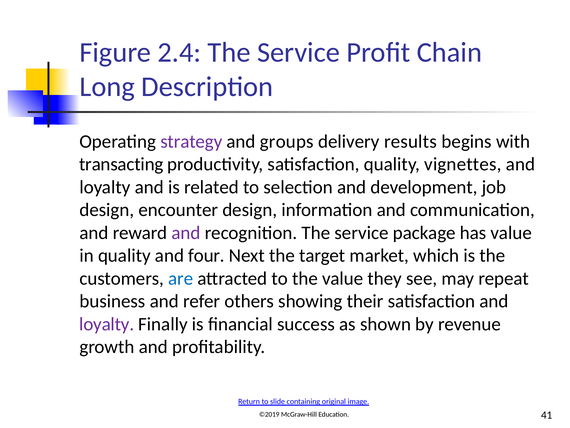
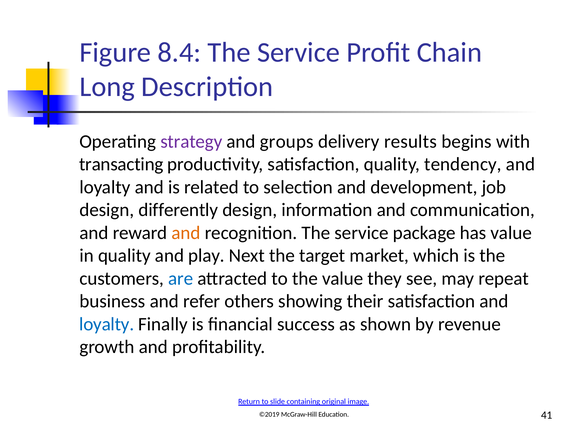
2.4: 2.4 -> 8.4 (179, 52)
vignettes: vignettes -> tendency (463, 164)
encounter: encounter -> differently (178, 210)
and colour: purple -> orange (186, 233)
four: four -> play (206, 255)
loyalty colour: purple -> blue (107, 324)
